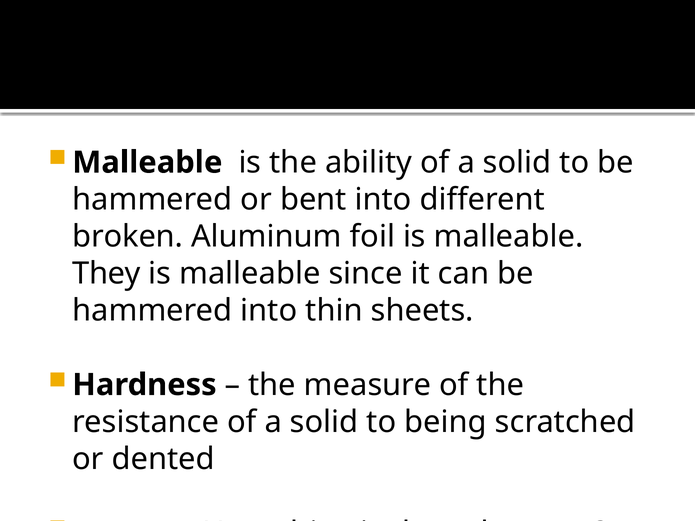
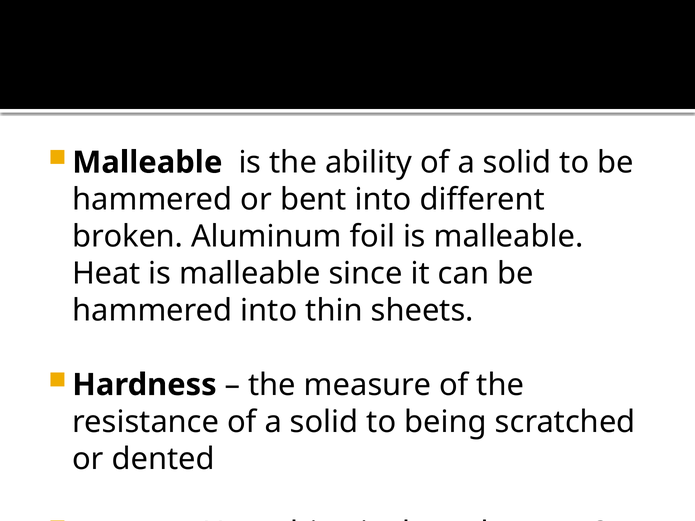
They: They -> Heat (106, 274)
